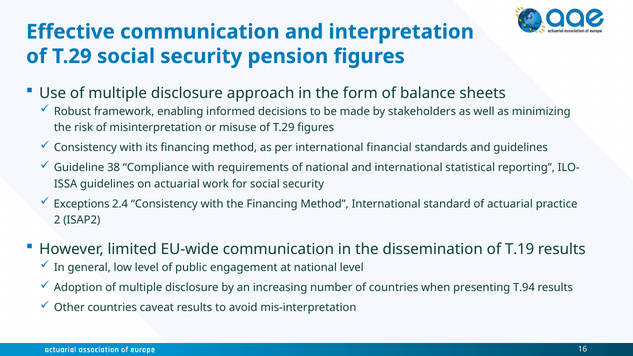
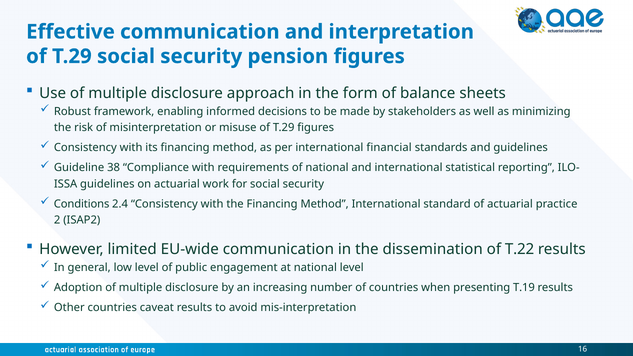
Exceptions: Exceptions -> Conditions (82, 204)
T.19: T.19 -> T.22 (520, 249)
T.94: T.94 -> T.19 (524, 288)
